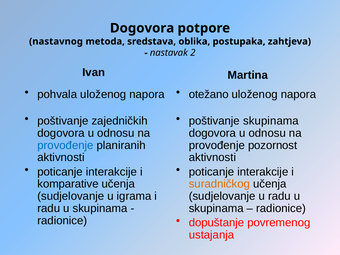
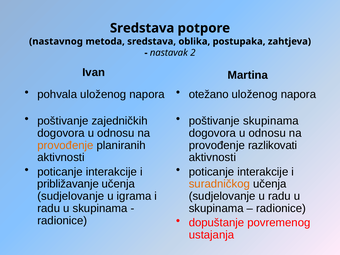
Dogovora: Dogovora -> Sredstava (142, 28)
provođenje colour: blue -> orange (65, 145)
pozornost: pozornost -> razlikovati (273, 145)
komparative: komparative -> približavanje (68, 184)
